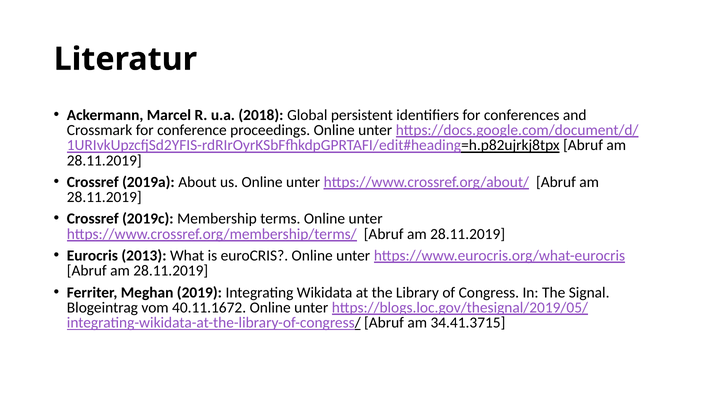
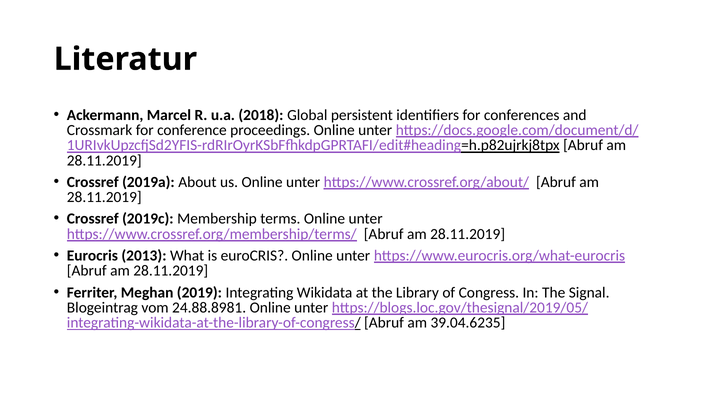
40.11.1672: 40.11.1672 -> 24.88.8981 (209, 308)
34.41.3715: 34.41.3715 -> 39.04.6235 (468, 323)
